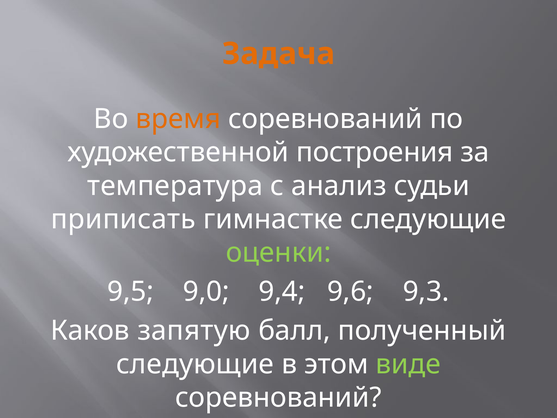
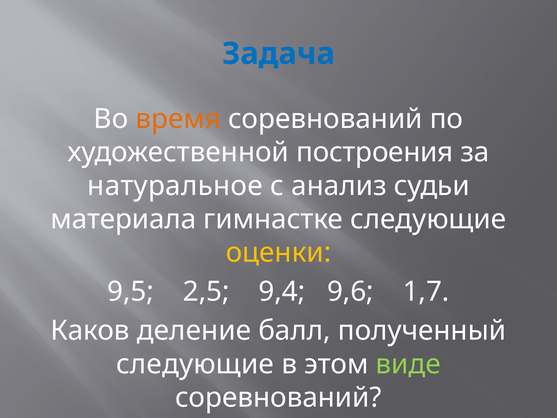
Задача colour: orange -> blue (278, 54)
температура: температура -> натуральное (175, 186)
приписать: приписать -> материала (123, 219)
оценки colour: light green -> yellow (278, 253)
9,0: 9,0 -> 2,5 (206, 292)
9,3: 9,3 -> 1,7 (426, 292)
запятую: запятую -> деление (194, 331)
